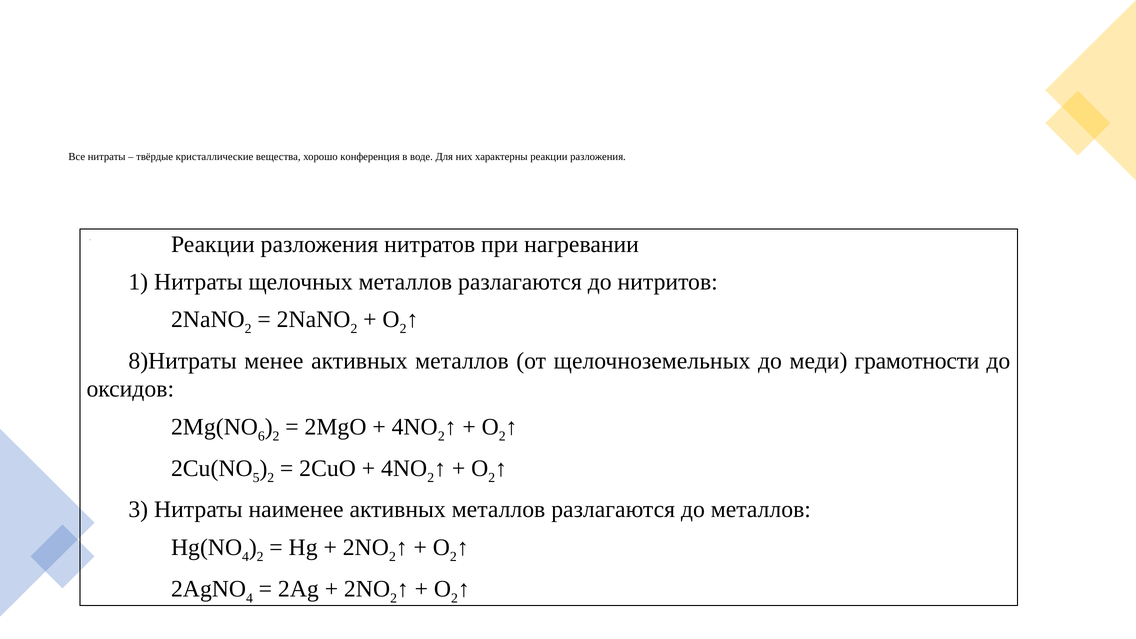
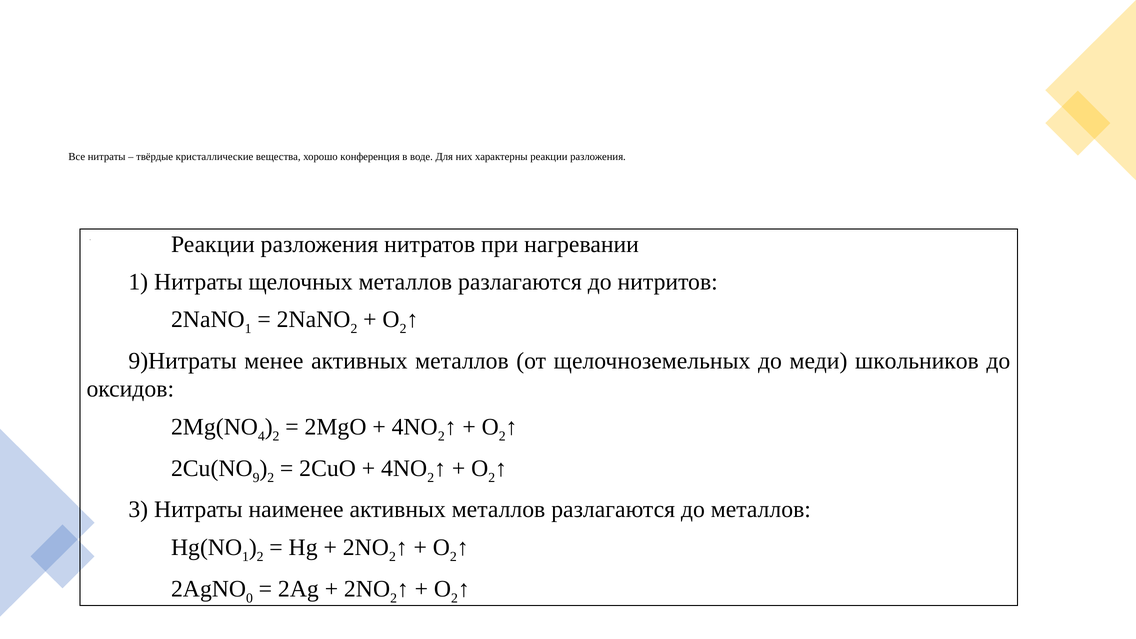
2: 2 -> 1 (248, 329)
8)Нитраты: 8)Нитраты -> 9)Нитраты (183, 361)
грамотности: грамотности -> школьников (917, 361)
6: 6 -> 4 (261, 436)
5: 5 -> 9 (256, 478)
4: 4 -> 1 (246, 557)
4: 4 -> 0 (249, 598)
